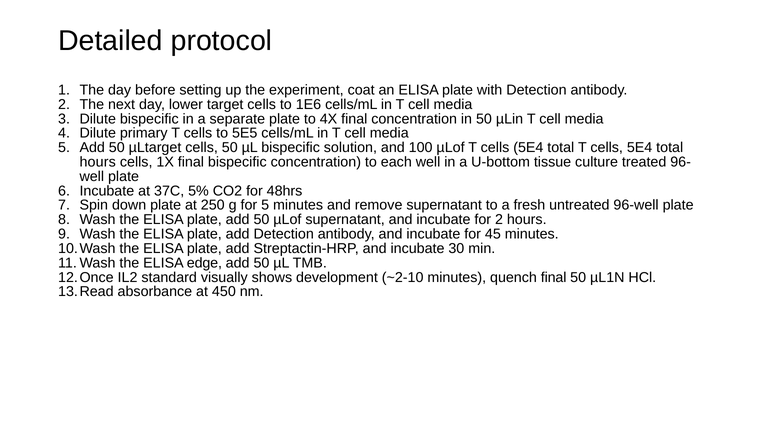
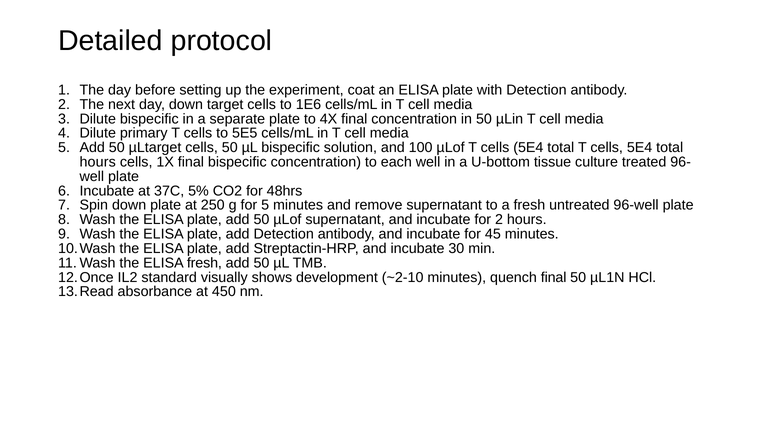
day lower: lower -> down (186, 104)
ELISA edge: edge -> fresh (204, 263)
